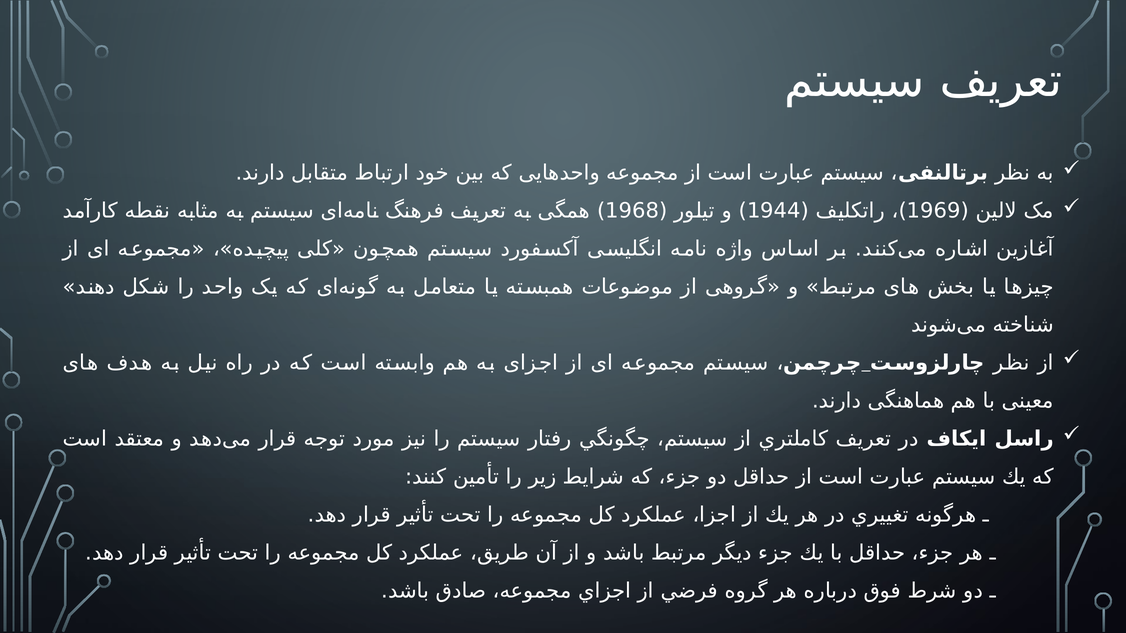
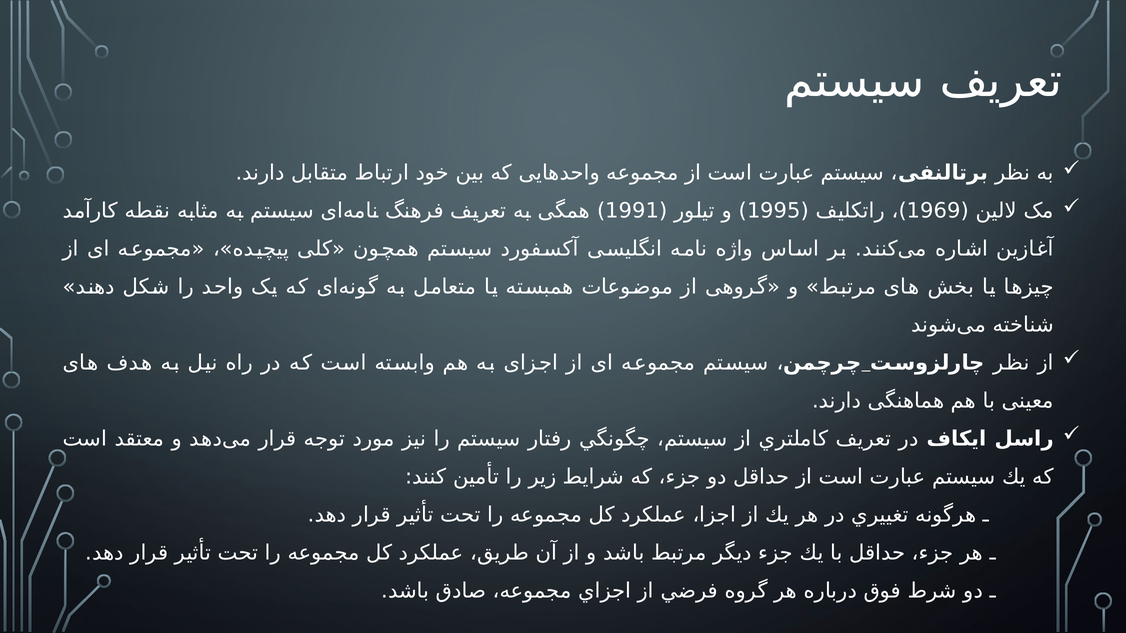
1968: 1968 -> 1991 (632, 211)
1944: 1944 -> 1995 (774, 211)
